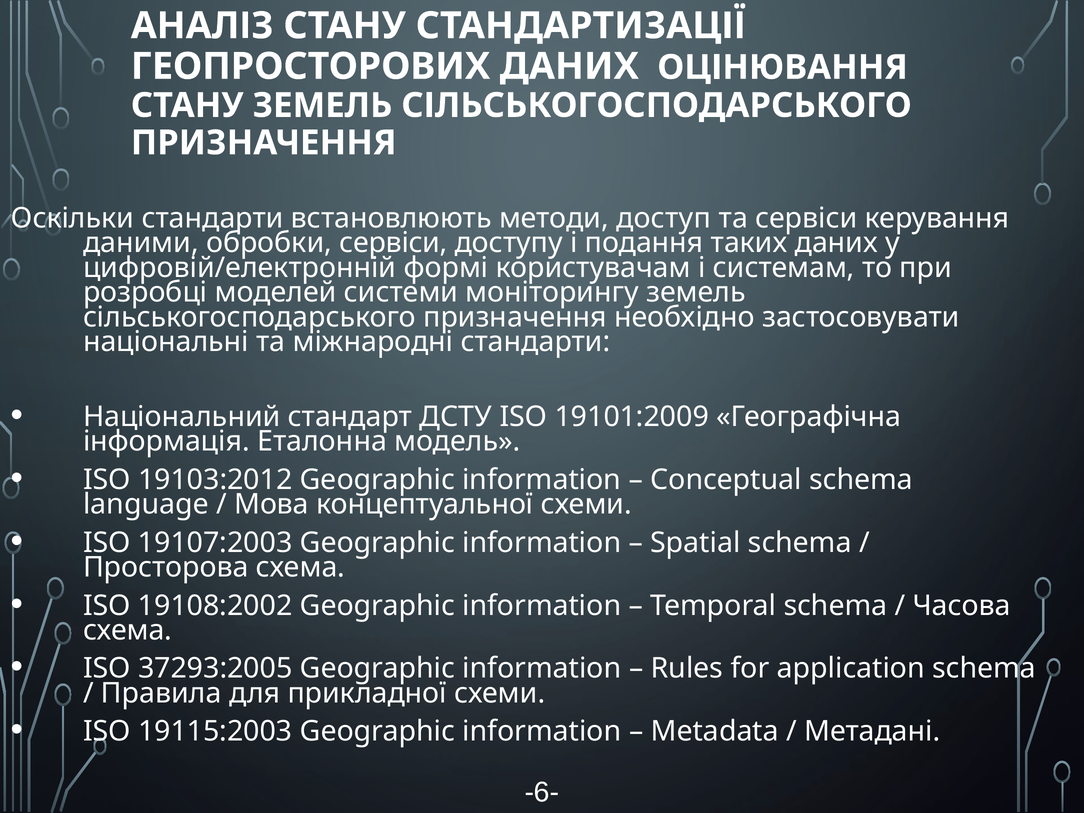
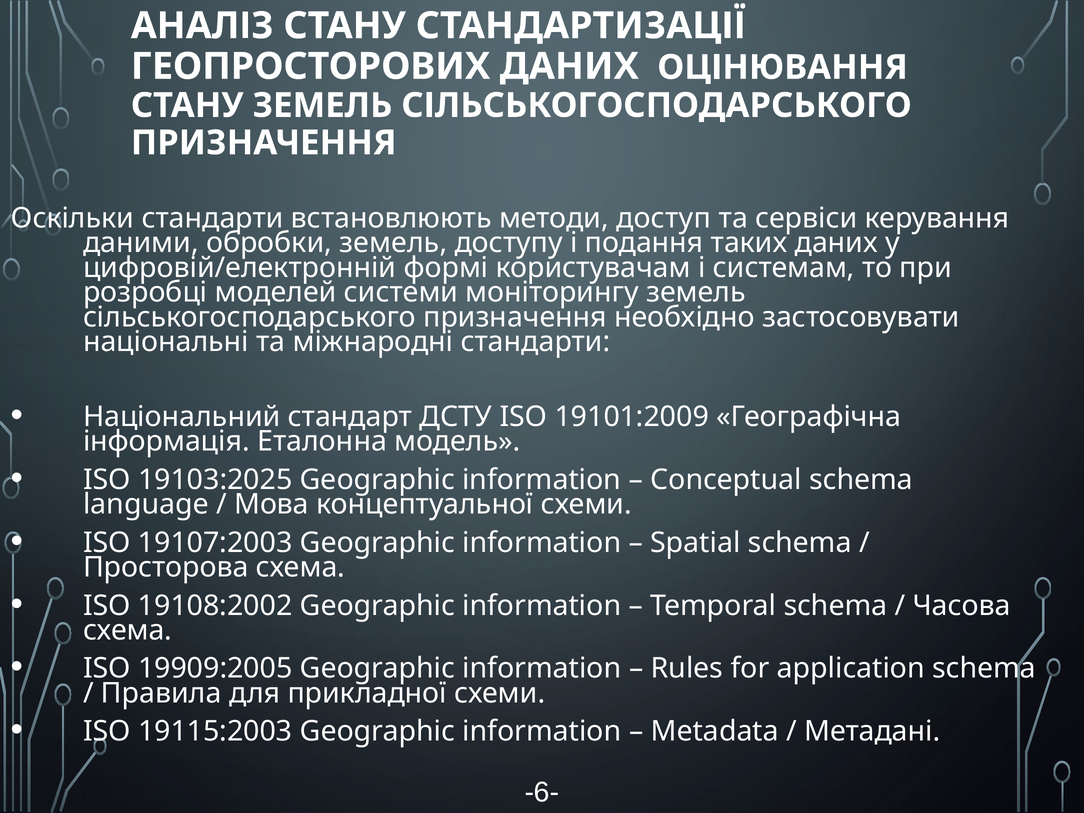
обробки сервіси: сервіси -> земель (393, 243)
19103:2012: 19103:2012 -> 19103:2025 (215, 480)
37293:2005: 37293:2005 -> 19909:2005 (215, 669)
